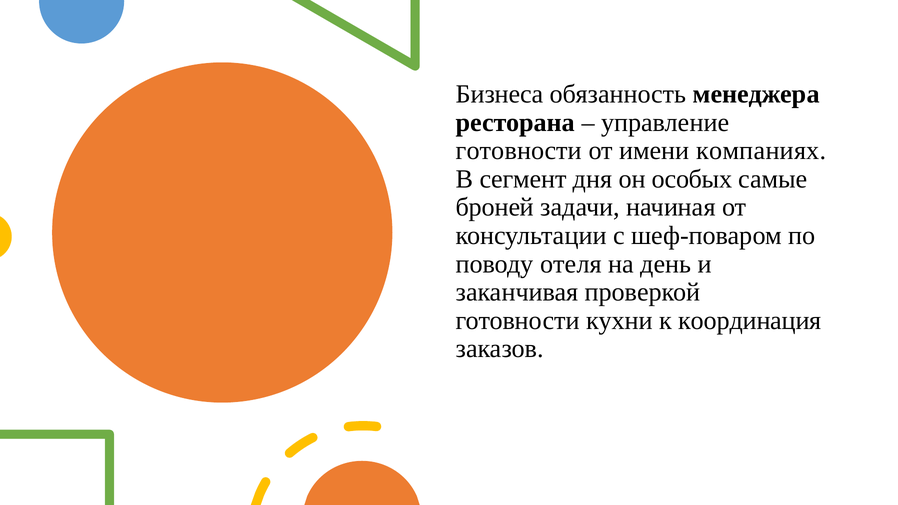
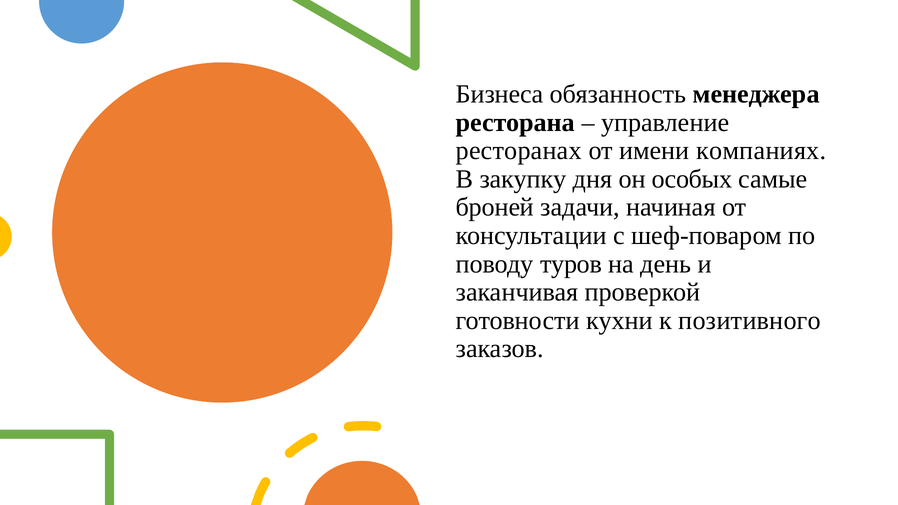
готовности: готовности -> ресторанах (519, 151)
сегмент: сегмент -> закупку (523, 179)
отеля: отеля -> туров (571, 264)
координация: координация -> позитивного (750, 321)
